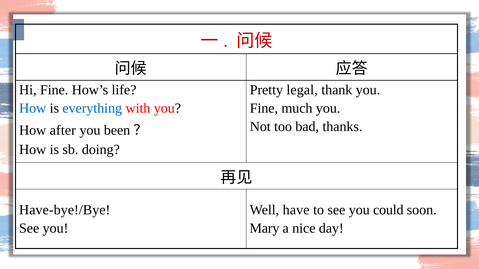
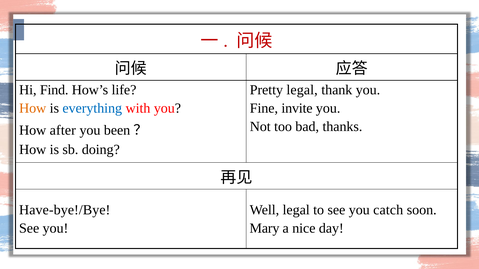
Hi Fine: Fine -> Find (54, 90)
How colour: blue -> orange (33, 108)
much: much -> invite (297, 108)
Well have: have -> legal (296, 210)
could: could -> catch (388, 210)
